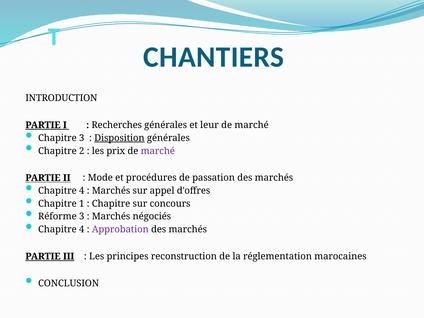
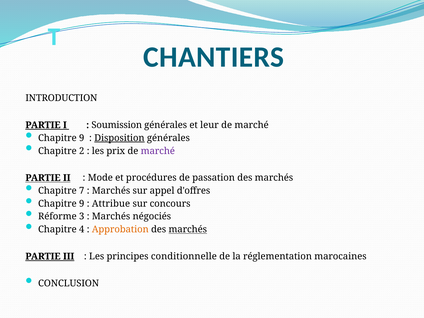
Recherches: Recherches -> Soumission (117, 125)
3: 3 -> 9 (82, 138)
4: 4 -> 7 (82, 191)
1: 1 -> 9 (82, 204)
Chapitre: Chapitre -> Attribue (111, 204)
Approbation colour: purple -> orange (120, 229)
marchés underline: none -> present (188, 229)
reconstruction: reconstruction -> conditionnelle (184, 256)
